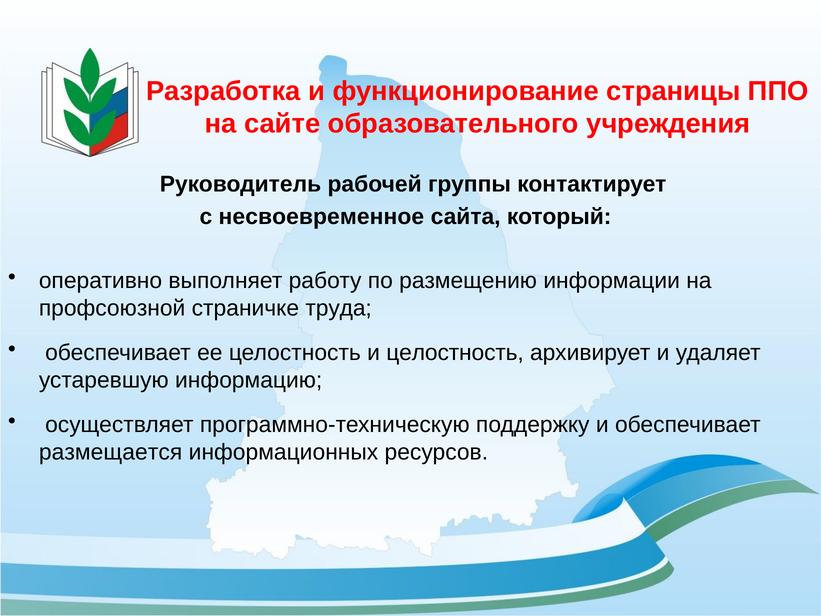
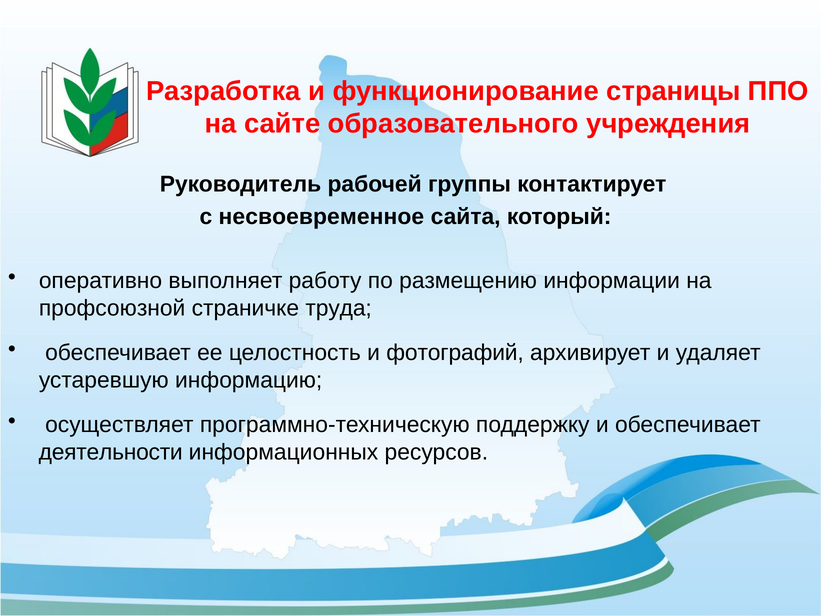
и целостность: целостность -> фотографий (455, 353)
размещается: размещается -> деятельности (111, 452)
